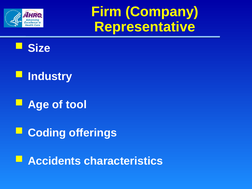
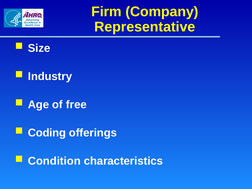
tool: tool -> free (76, 105)
Accidents: Accidents -> Condition (54, 161)
